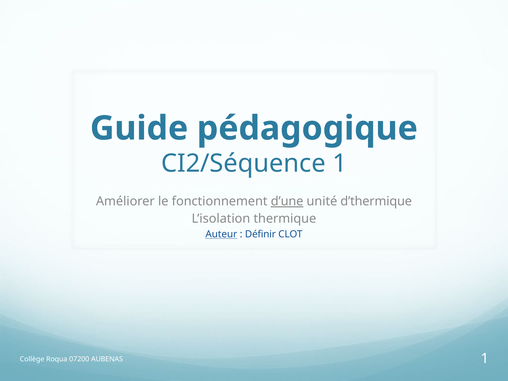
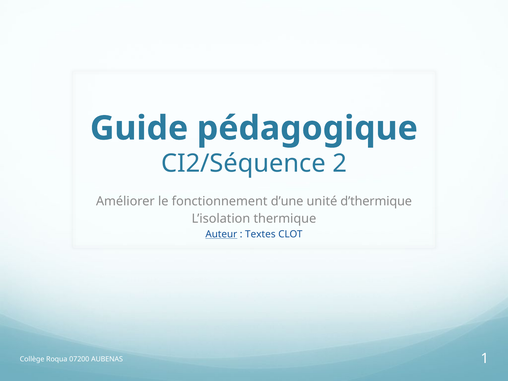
CI2/Séquence 1: 1 -> 2 (340, 163)
d’une underline: present -> none (287, 201)
Définir: Définir -> Textes (260, 234)
